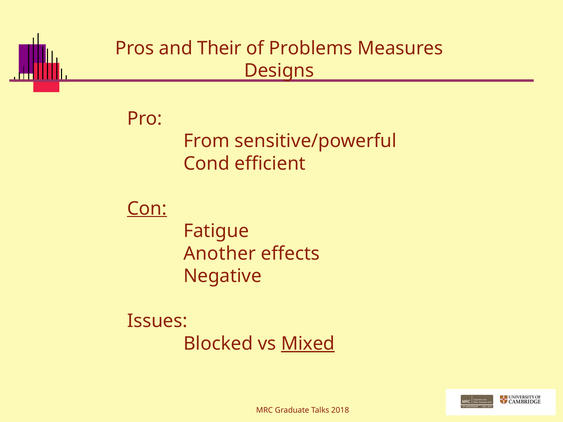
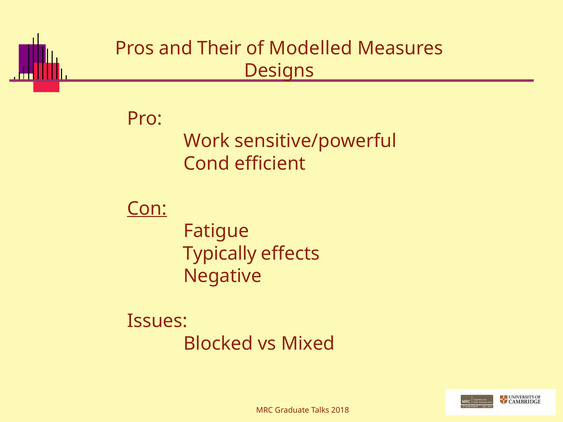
Problems: Problems -> Modelled (311, 48)
From: From -> Work (207, 141)
Another: Another -> Typically (220, 254)
Mixed underline: present -> none (308, 344)
